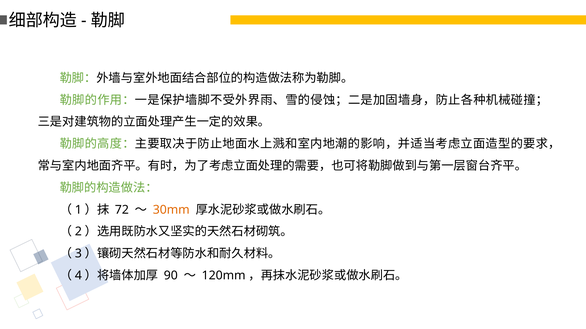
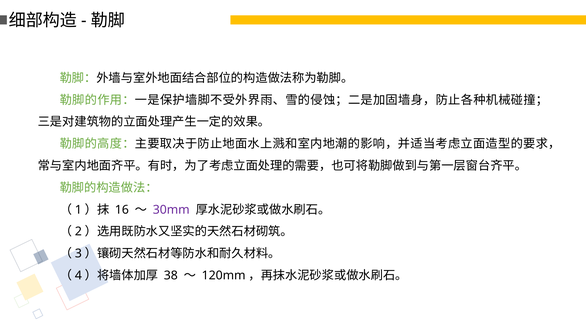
72: 72 -> 16 (122, 210)
30mm colour: orange -> purple (171, 210)
90: 90 -> 38 (171, 276)
